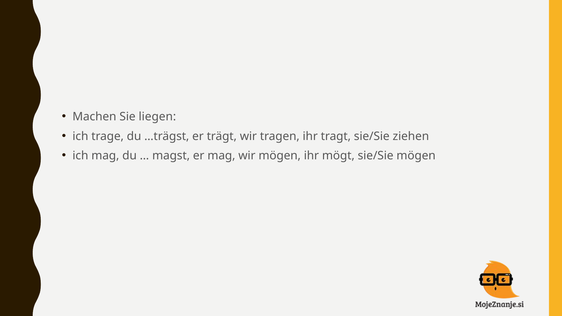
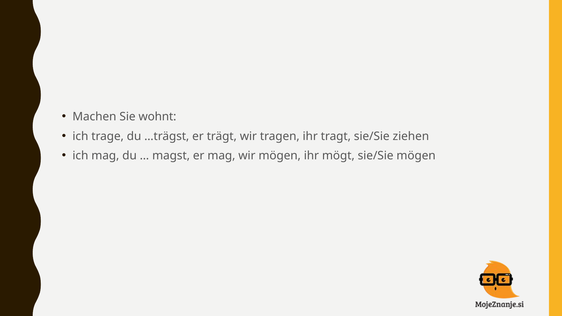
liegen: liegen -> wohnt (157, 117)
